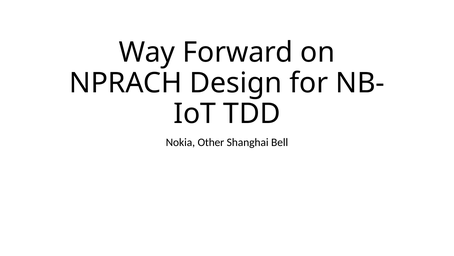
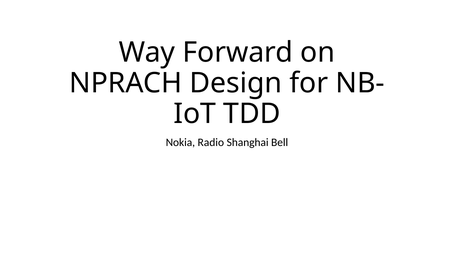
Other: Other -> Radio (211, 142)
